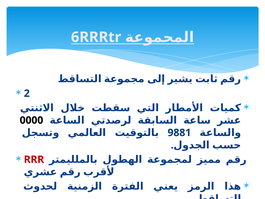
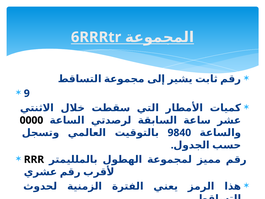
2: 2 -> 9 (27, 93)
9881: 9881 -> 9840 (179, 133)
RRR colour: red -> black (34, 159)
